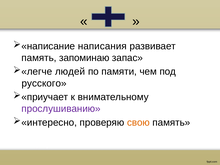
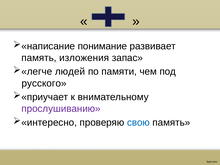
написания: написания -> понимание (102, 46)
запоминаю: запоминаю -> изложения (84, 58)
свою colour: orange -> blue (138, 122)
